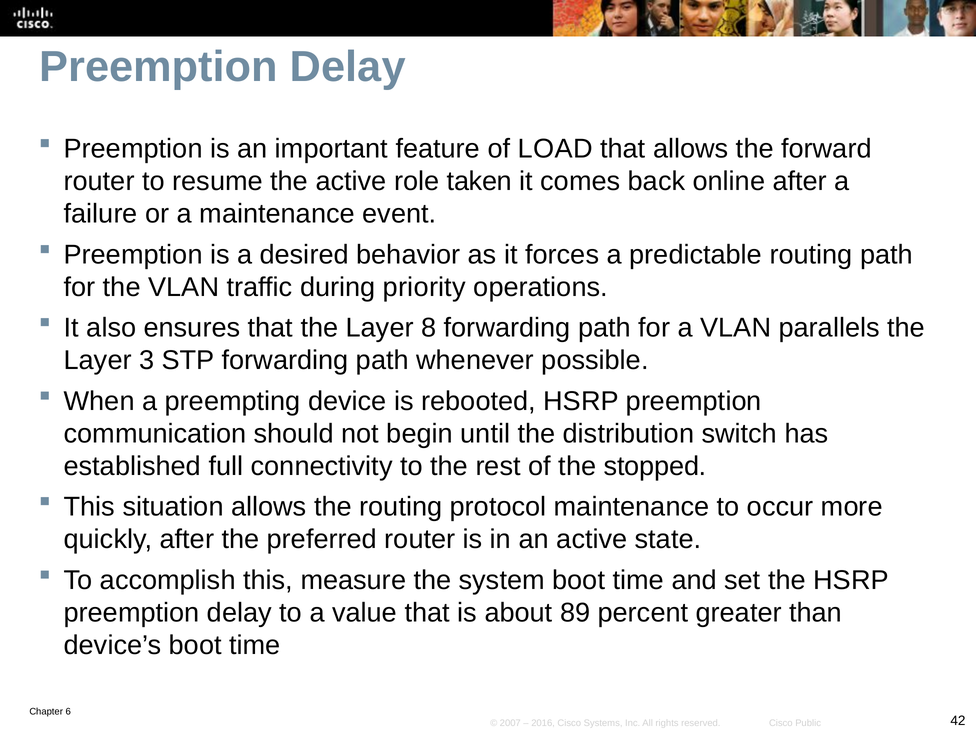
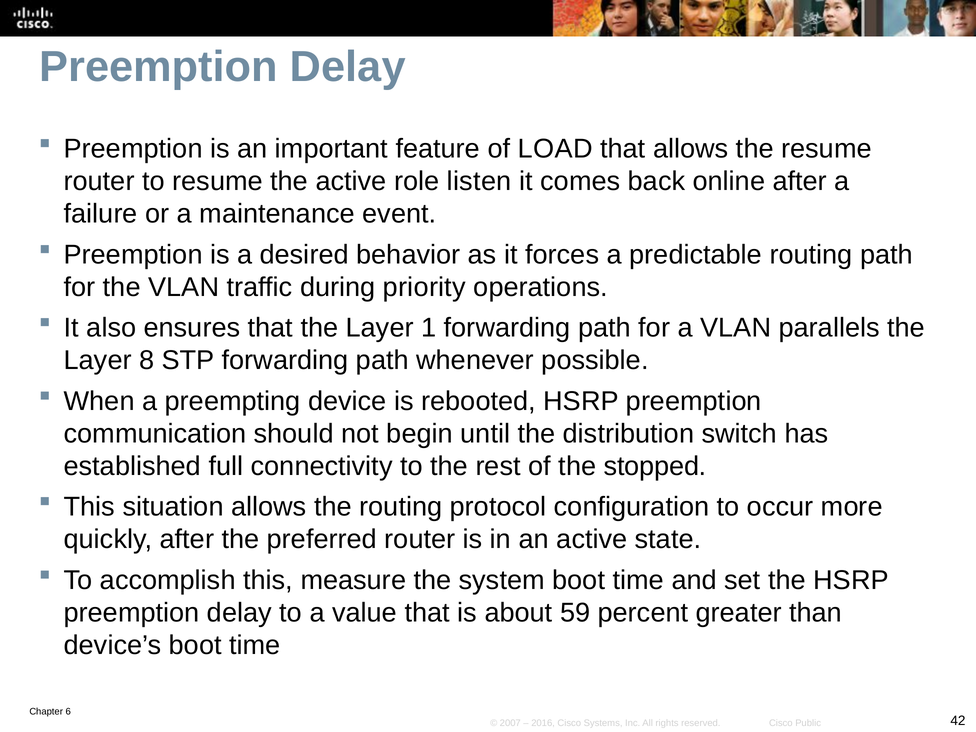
the forward: forward -> resume (826, 149)
taken: taken -> listen (479, 181)
8: 8 -> 1 (429, 328)
3: 3 -> 8 (147, 360)
protocol maintenance: maintenance -> configuration (632, 507)
89: 89 -> 59 (575, 613)
